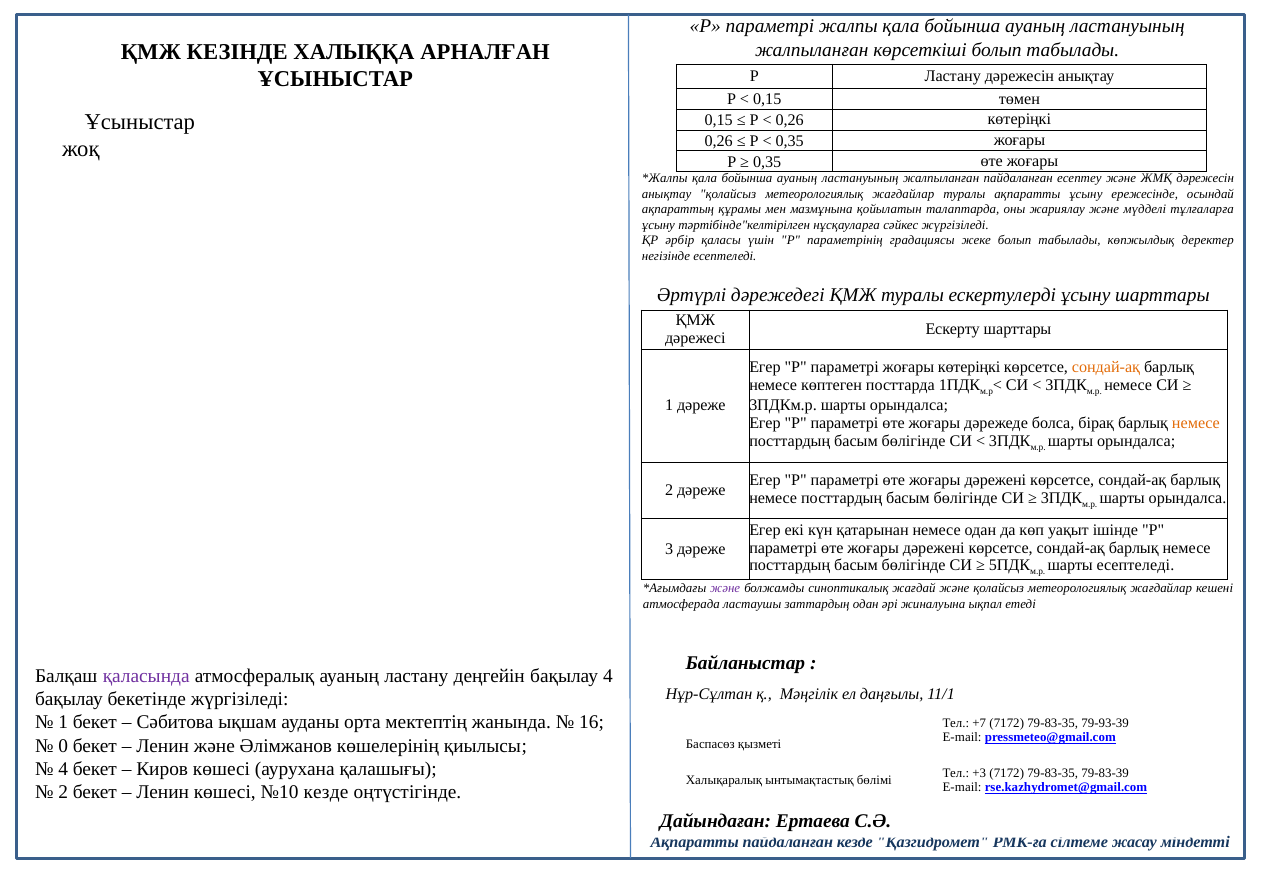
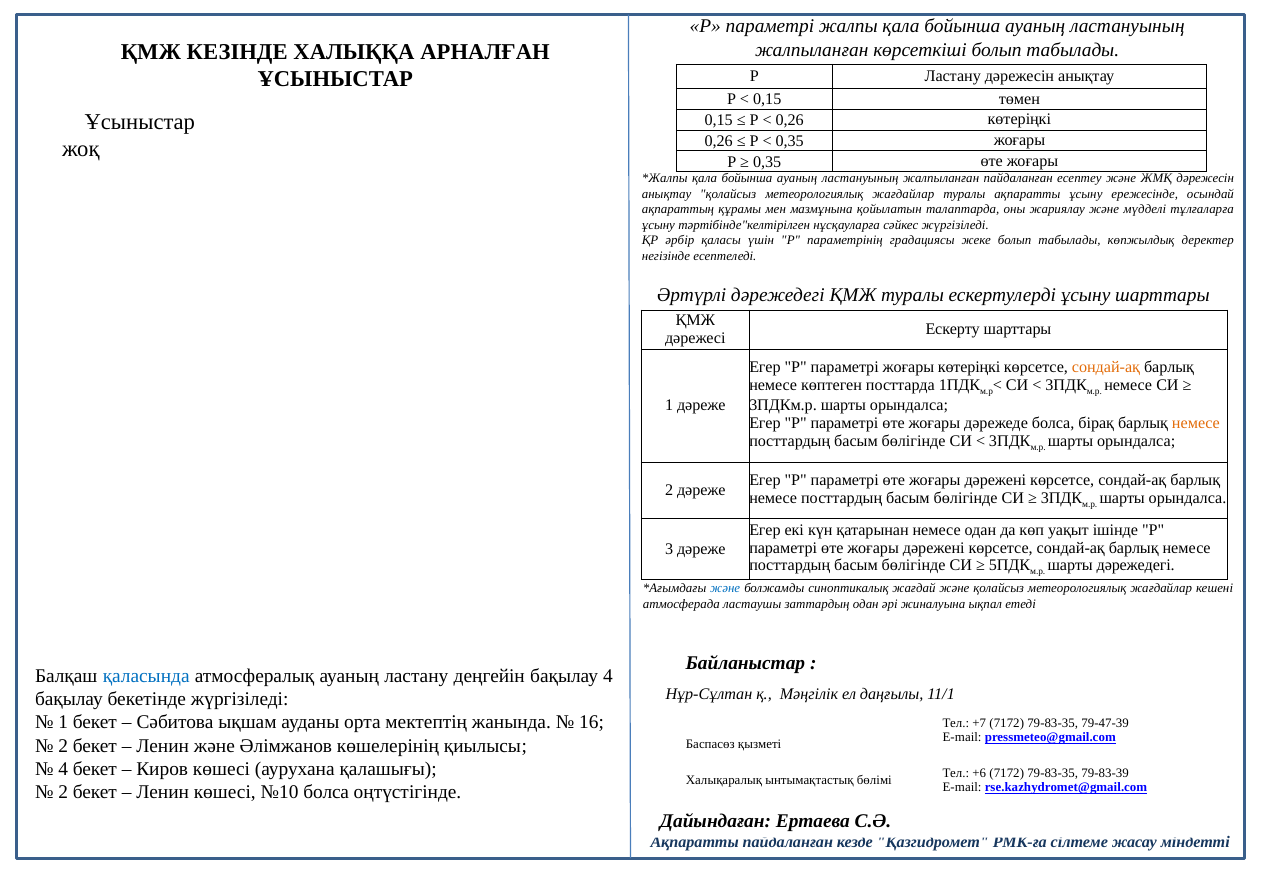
шарты есептеледі: есептеледі -> дәрежедегі (1136, 566)
және colour: purple -> blue (725, 589)
қаласында colour: purple -> blue (146, 676)
79-93-39: 79-93-39 -> 79-47-39 (1105, 723)
0: 0 -> 2 (63, 746)
+3: +3 -> +6 (979, 773)
№10 кезде: кезде -> болса (326, 792)
